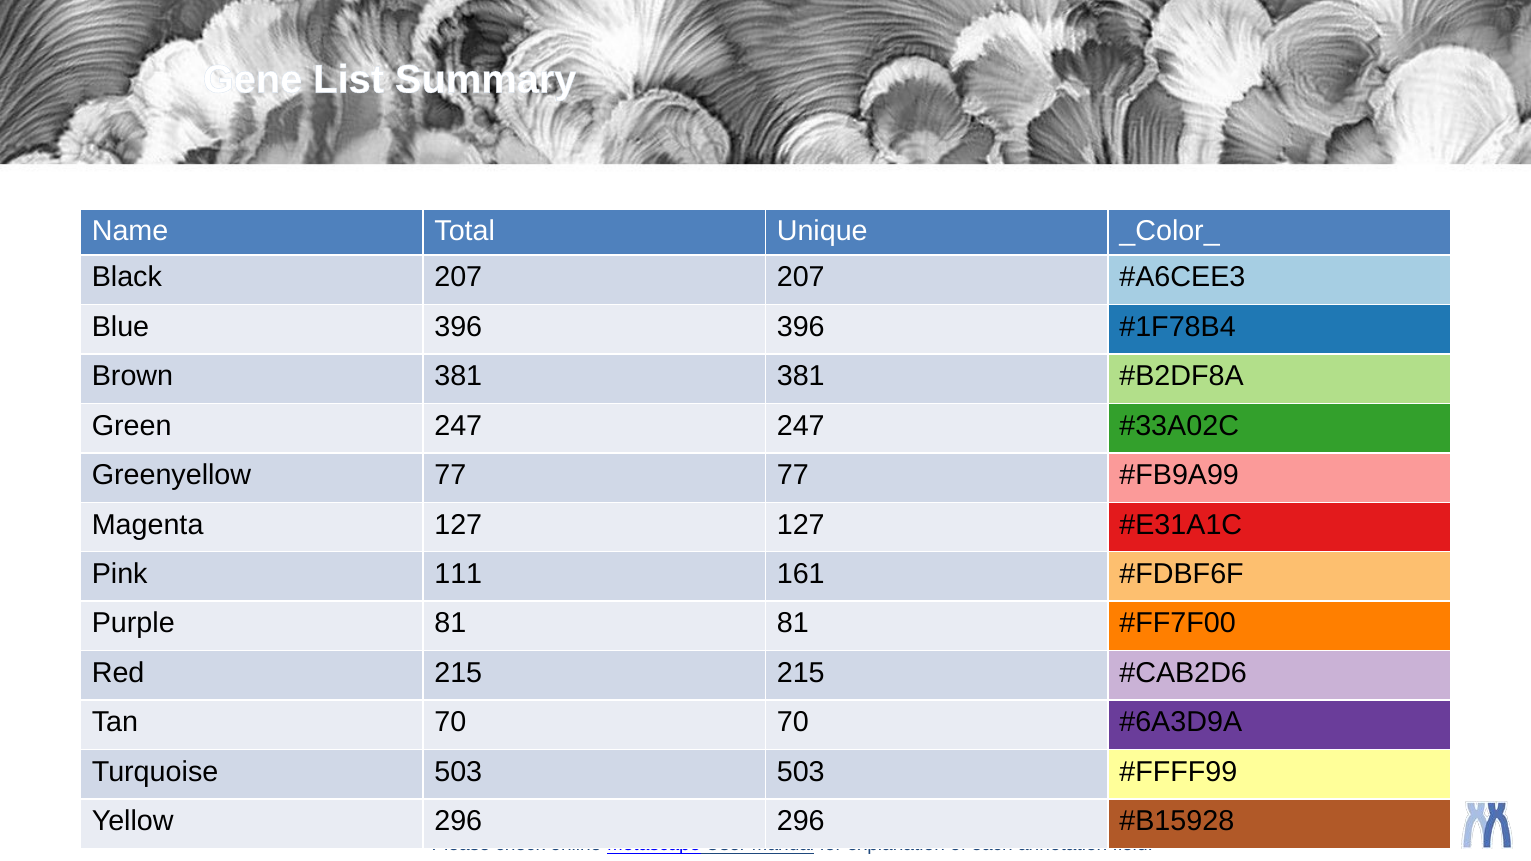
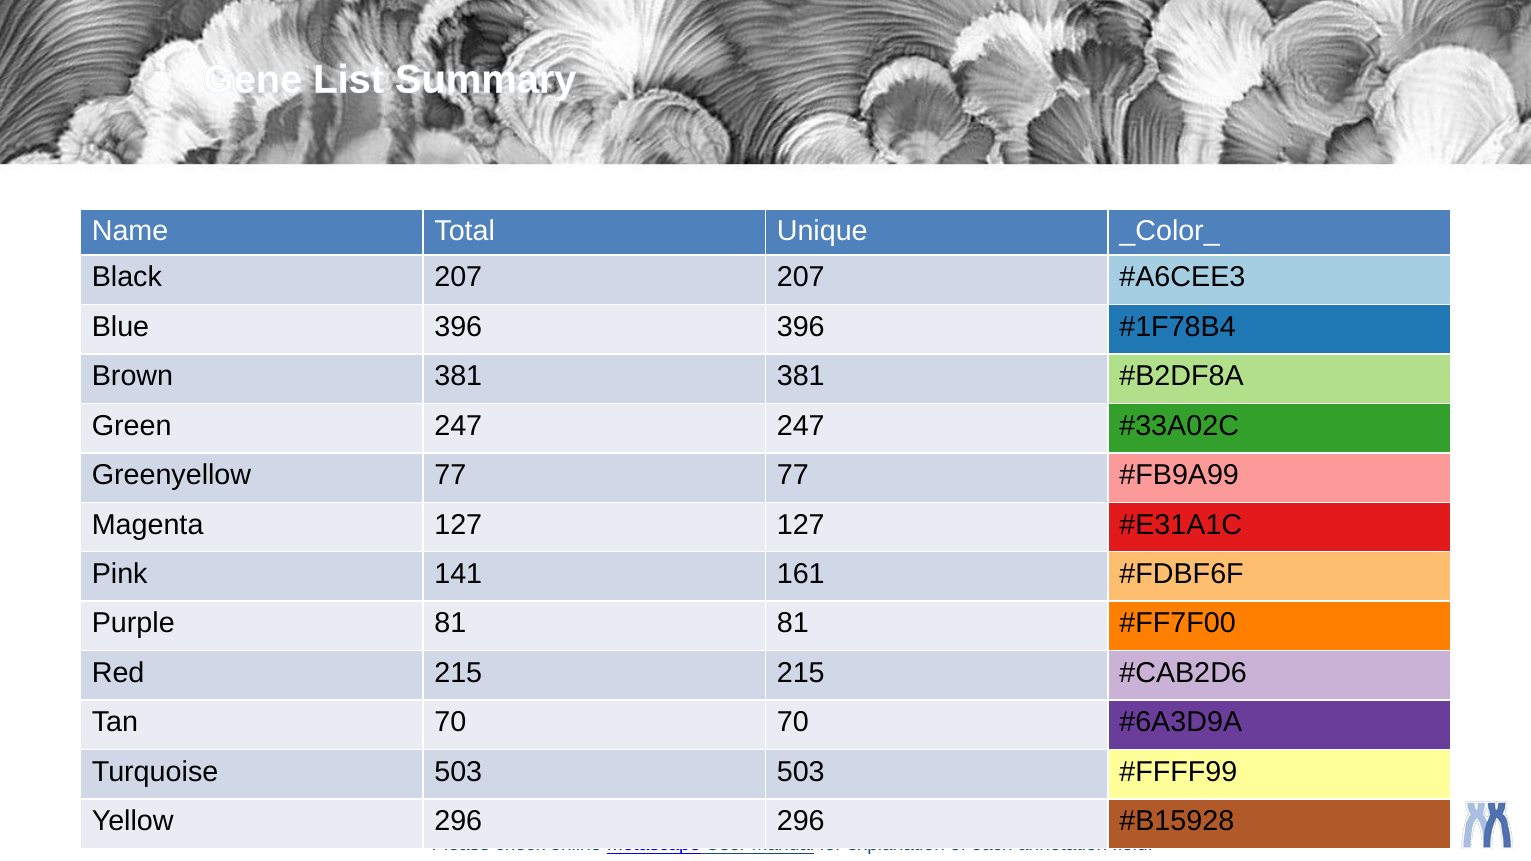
111: 111 -> 141 (458, 574)
